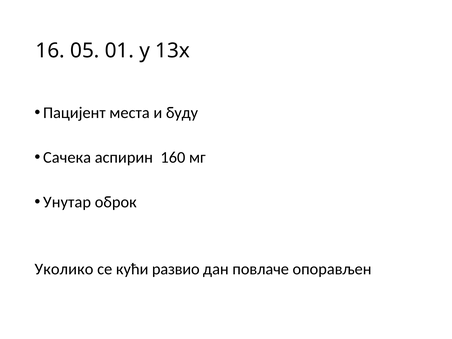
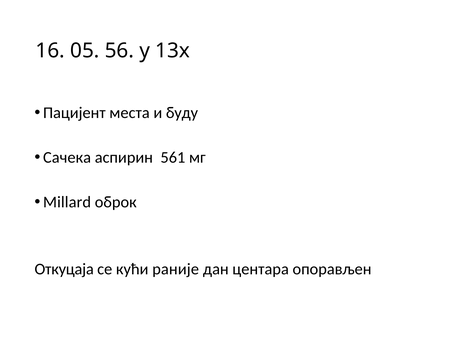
01: 01 -> 56 (119, 51)
160: 160 -> 561 (173, 157)
Унутар: Унутар -> Millard (67, 202)
Уколико: Уколико -> Откуцаја (64, 269)
развио: развио -> раније (176, 269)
повлаче: повлаче -> центара (261, 269)
